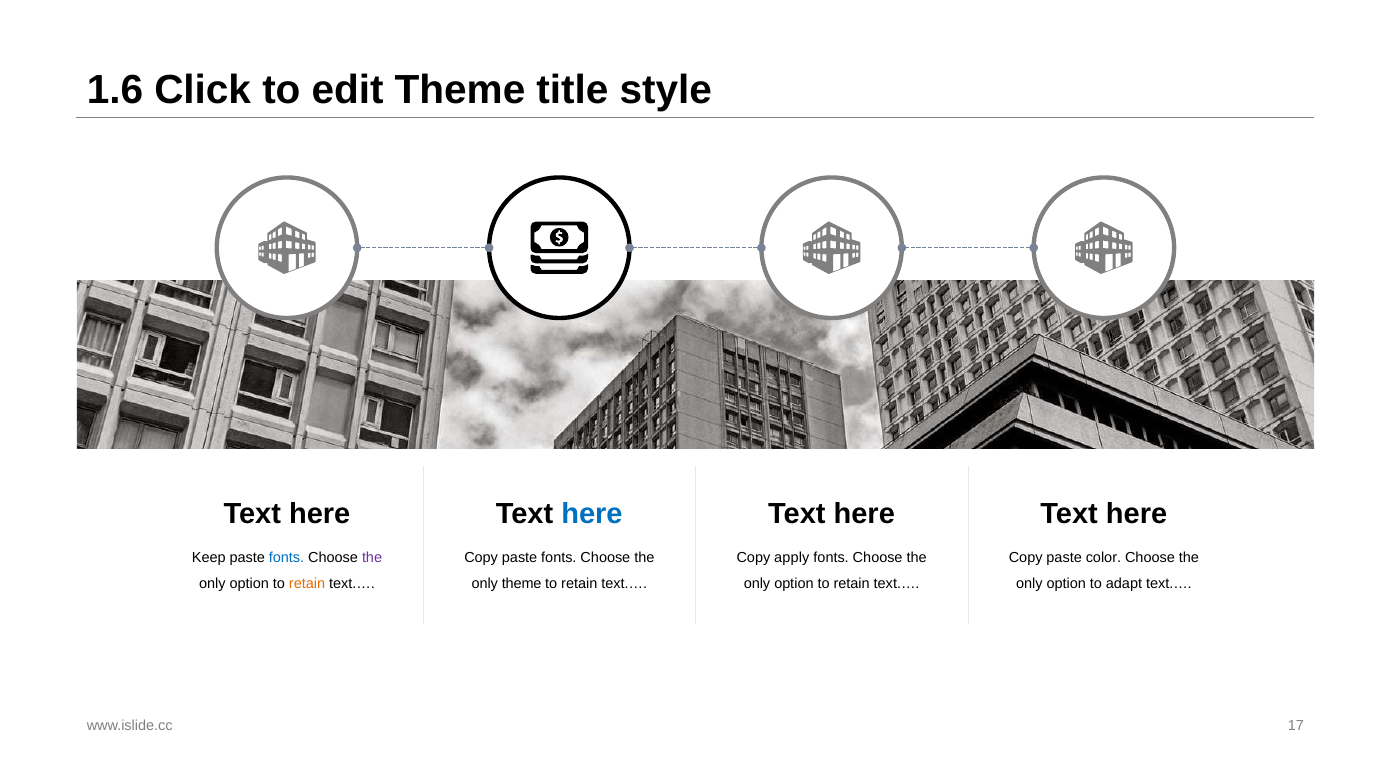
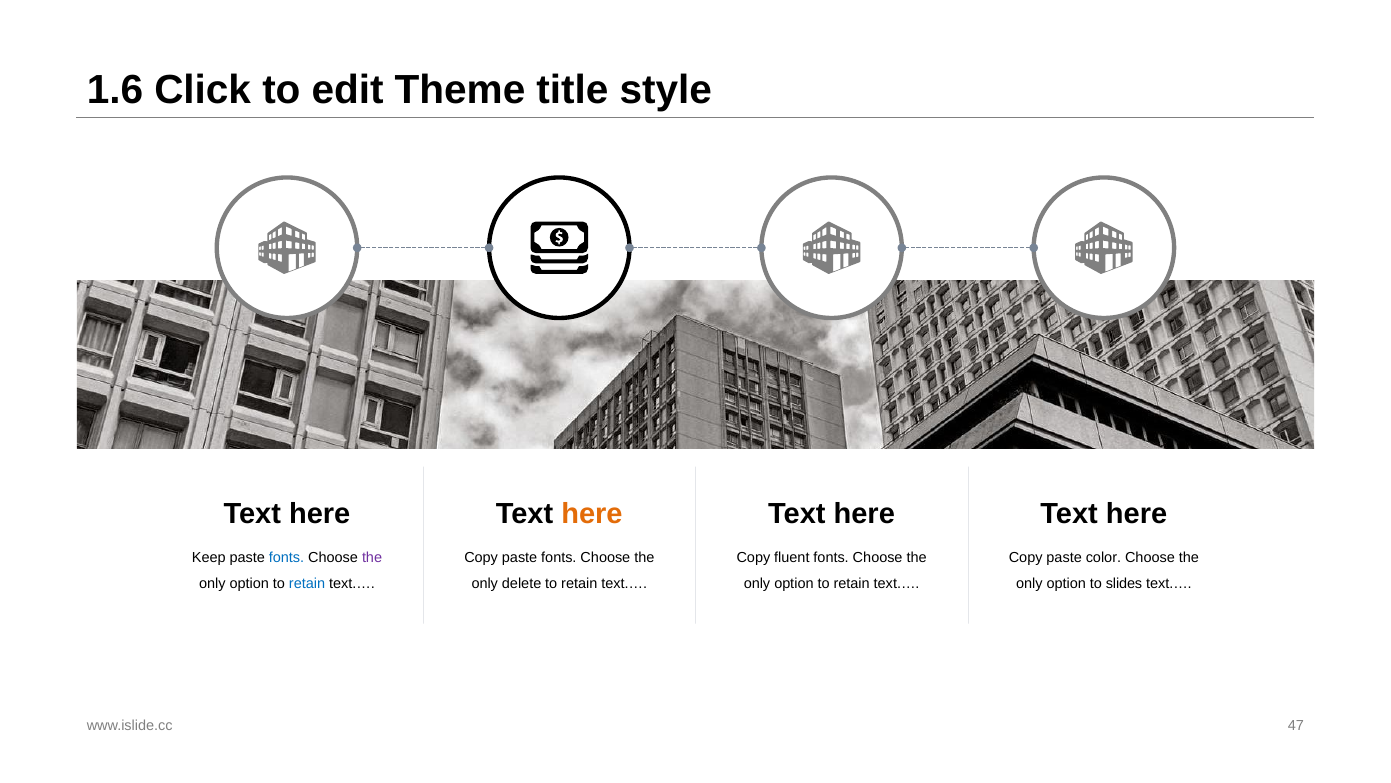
here colour: blue -> orange (592, 513)
apply: apply -> fluent (792, 557)
retain colour: orange -> blue (307, 583)
only theme: theme -> delete (522, 583)
adapt: adapt -> slides (1124, 583)
17: 17 -> 47 (1296, 725)
